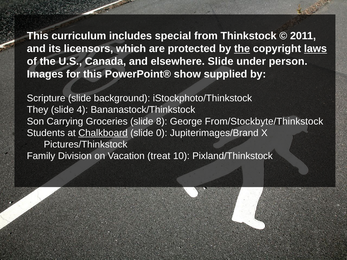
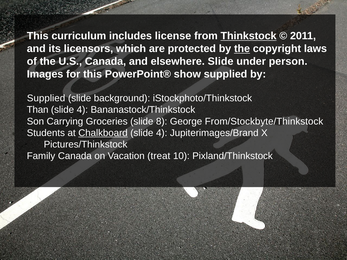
special: special -> license (173, 36)
Thinkstock underline: none -> present (249, 36)
laws underline: present -> none (315, 49)
Scripture: Scripture -> Supplied (46, 98)
They: They -> Than (38, 110)
0: 0 -> 4 (162, 133)
Family Division: Division -> Canada (75, 156)
